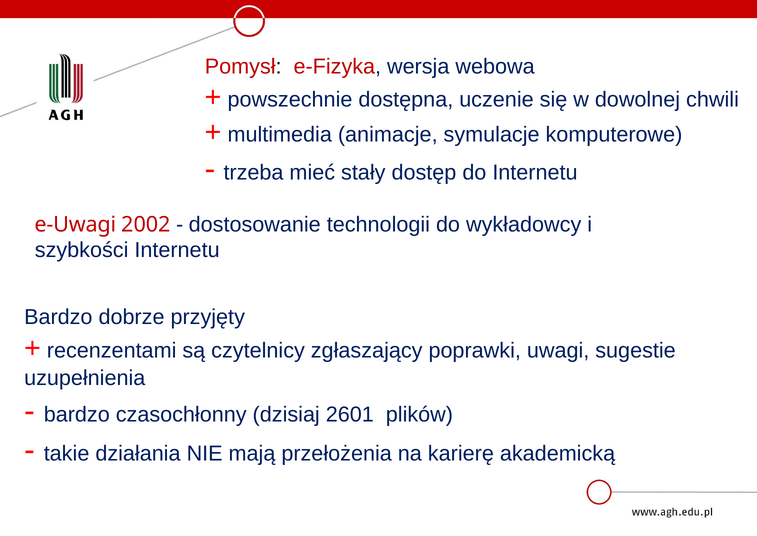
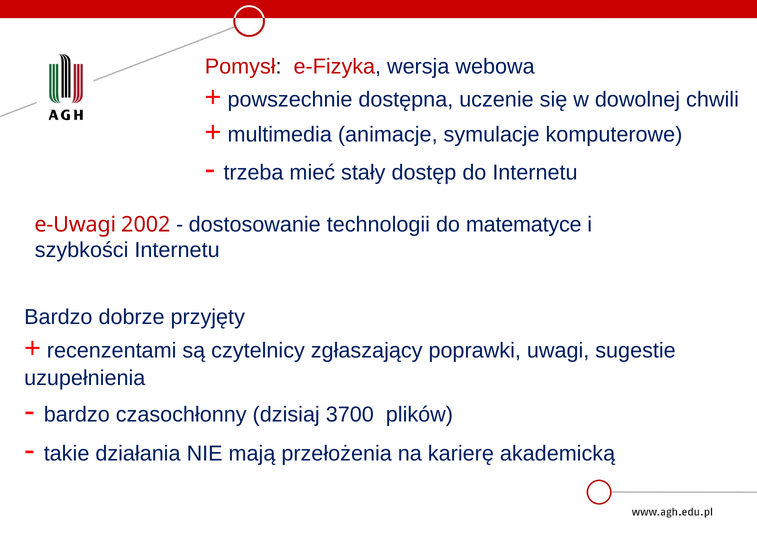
wykładowcy: wykładowcy -> matematyce (524, 224)
2601: 2601 -> 3700 (350, 414)
